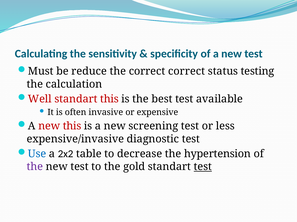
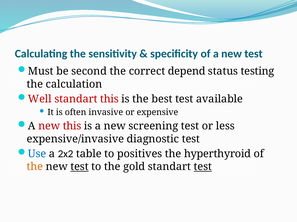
reduce: reduce -> second (89, 72)
correct correct: correct -> depend (187, 72)
decrease: decrease -> positives (140, 154)
hypertension: hypertension -> hyperthyroid (217, 154)
the colour: purple -> orange (35, 167)
test underline: none -> present (80, 167)
